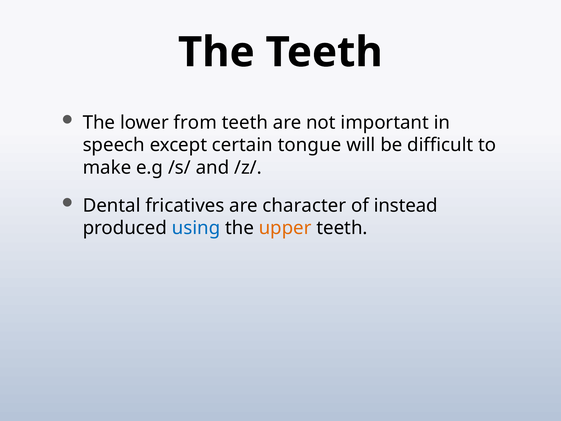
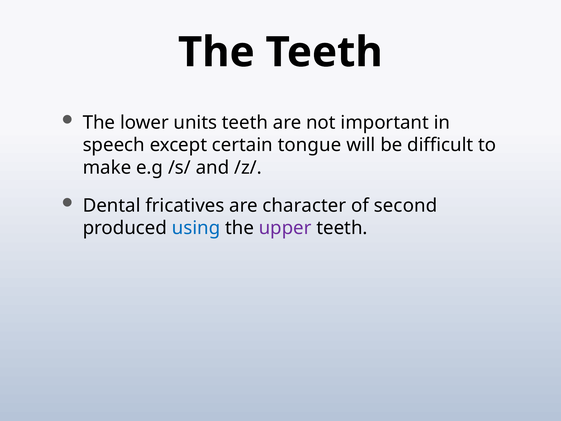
from: from -> units (195, 123)
instead: instead -> second (406, 205)
upper colour: orange -> purple (285, 228)
